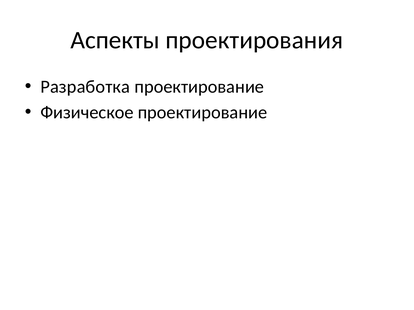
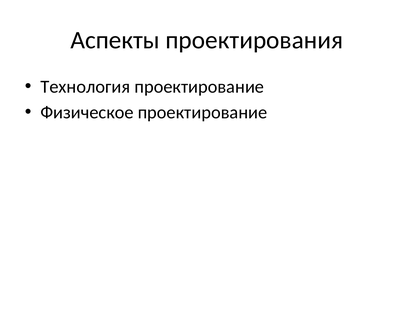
Разработка: Разработка -> Технология (85, 87)
